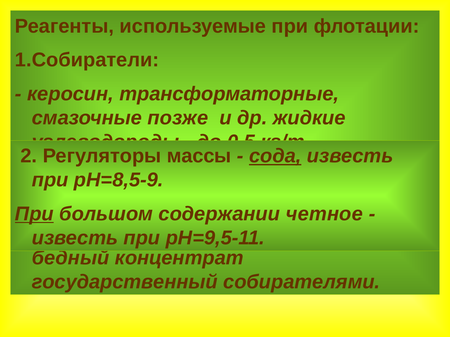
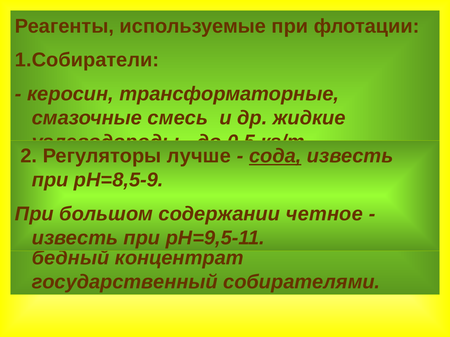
позже: позже -> смесь (178, 118)
массы: массы -> лучше (199, 156)
При underline: present -> none (34, 214)
